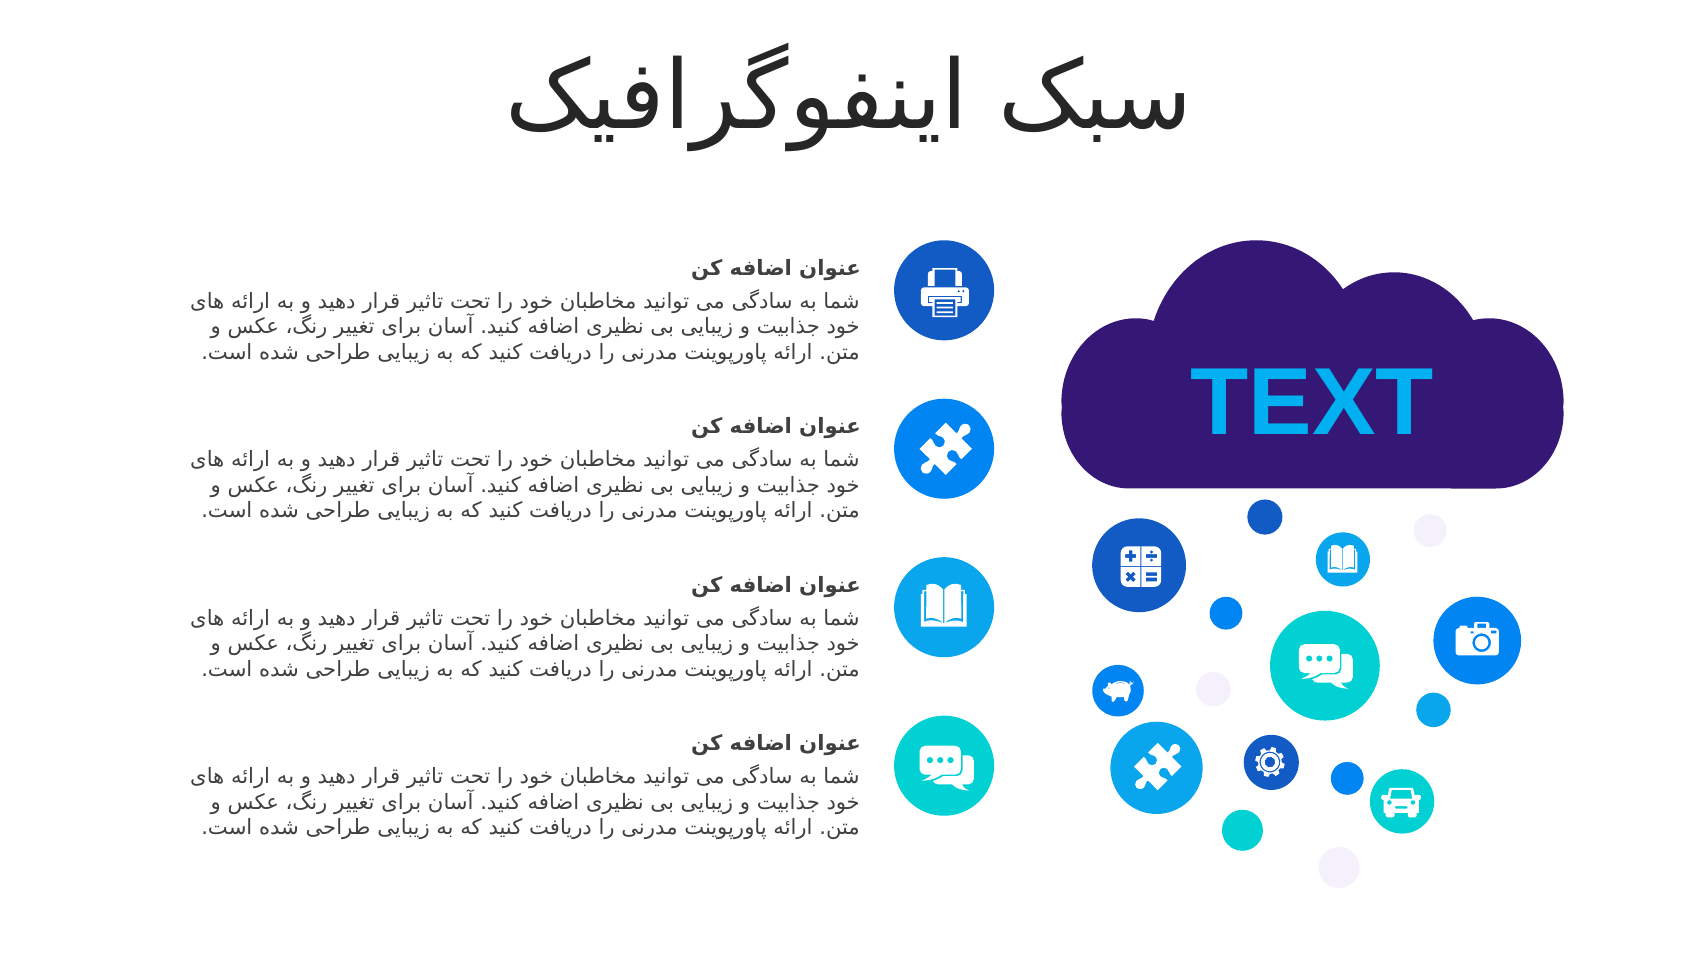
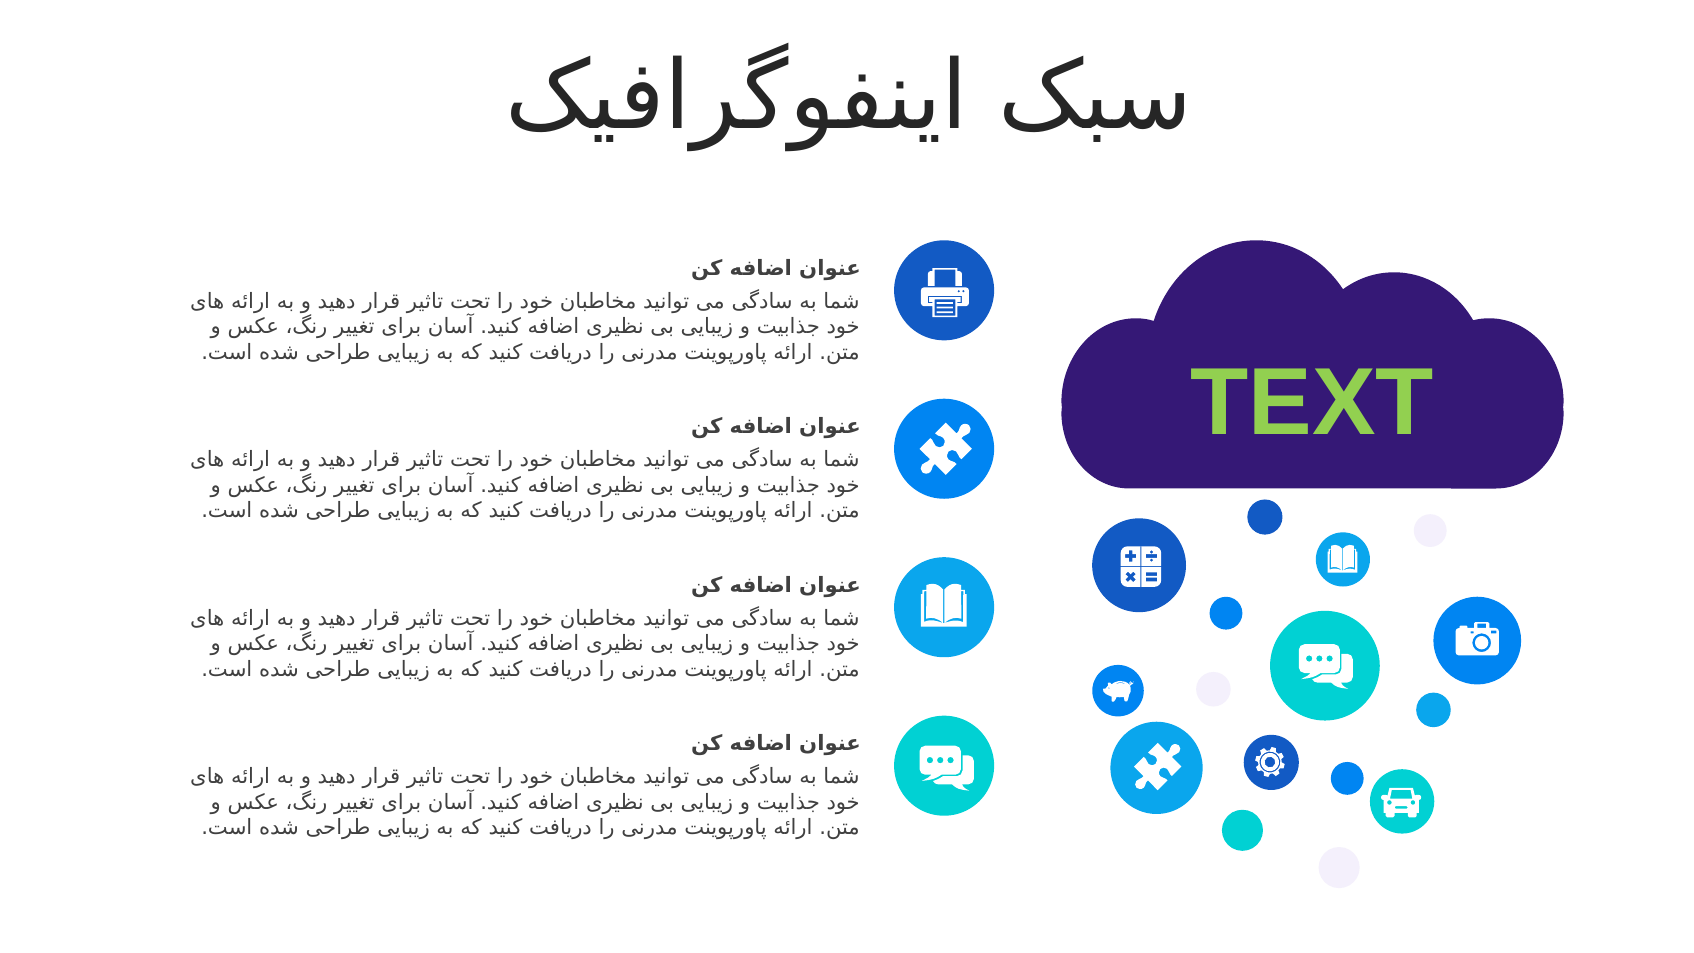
TEXT colour: light blue -> light green (1312, 403)
